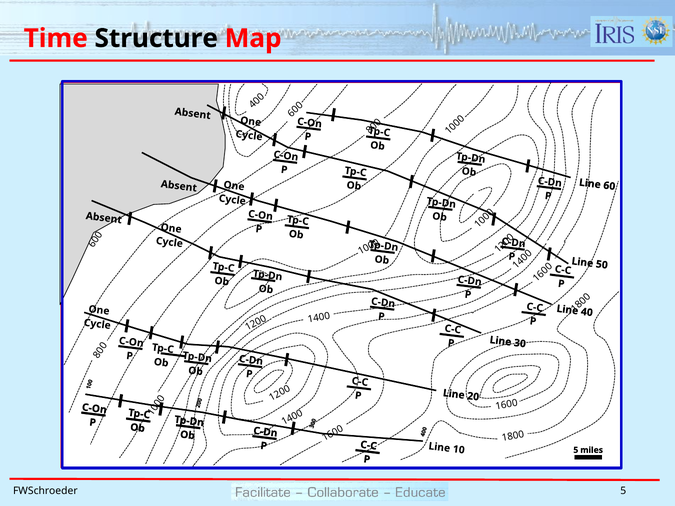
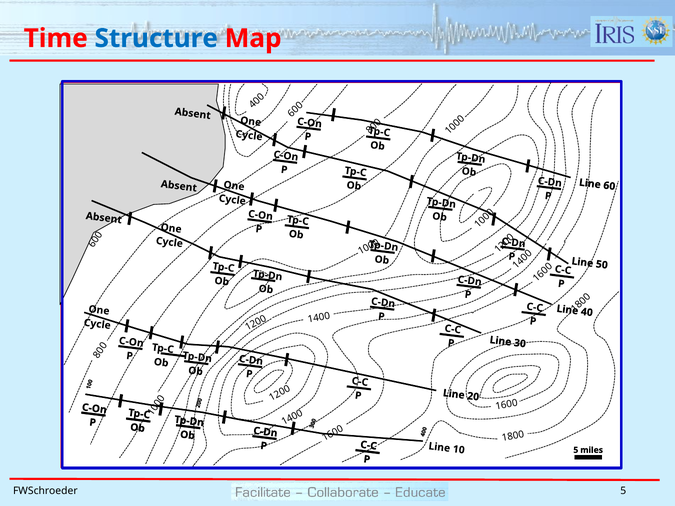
Structure colour: black -> blue (156, 38)
